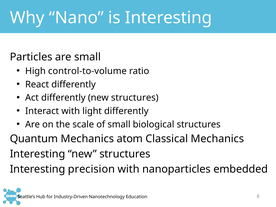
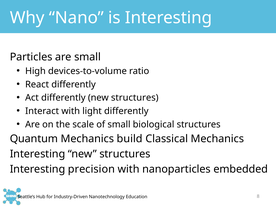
control-to-volume: control-to-volume -> devices-to-volume (87, 71)
atom: atom -> build (130, 139)
